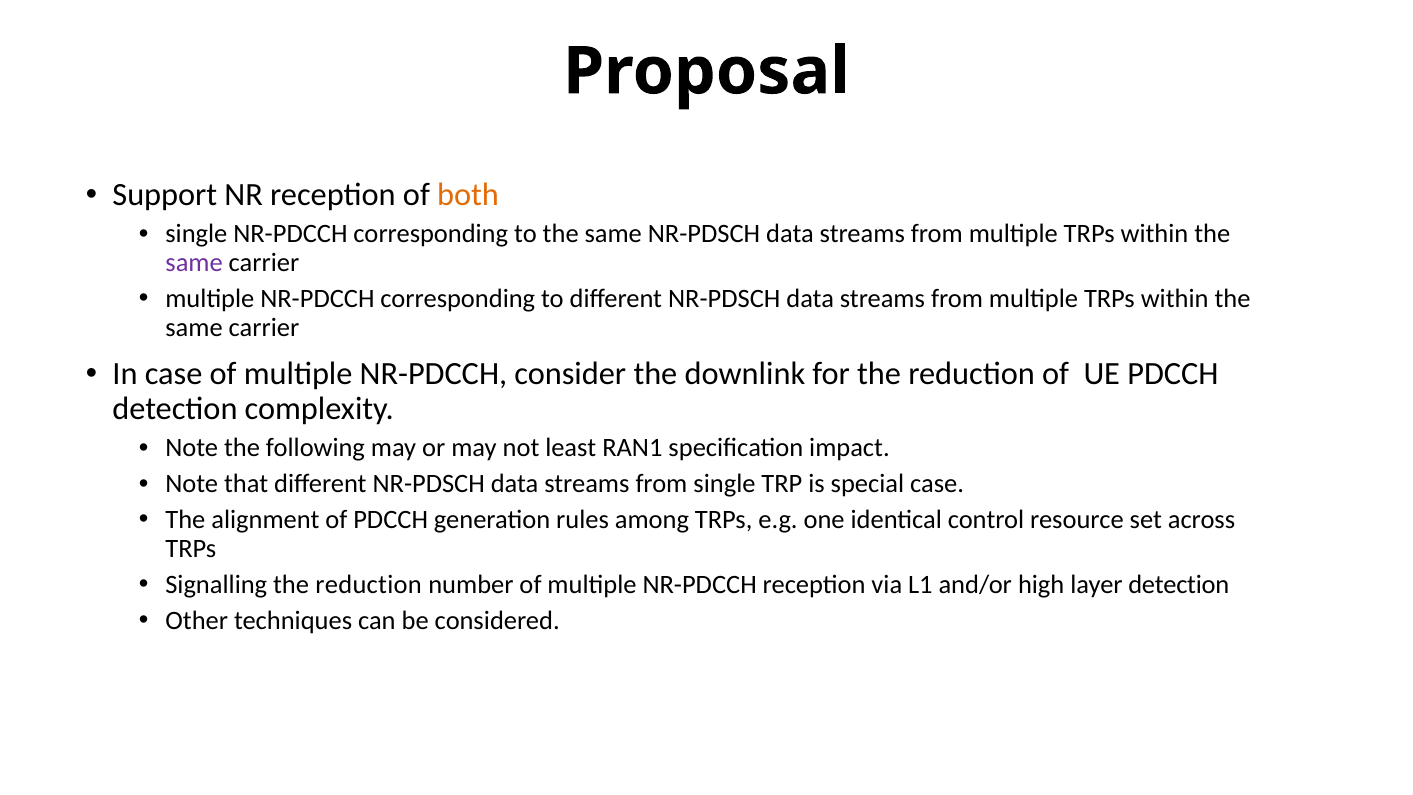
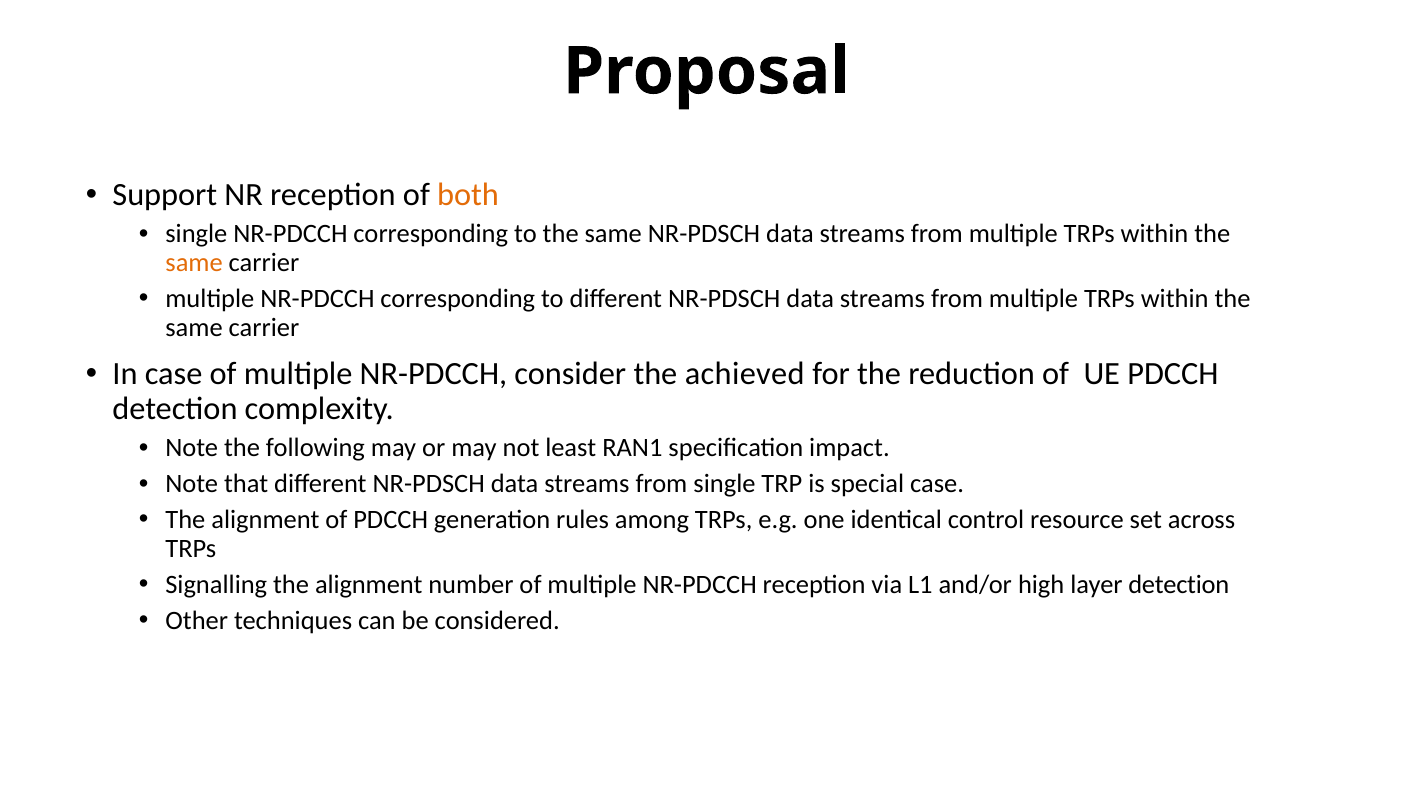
same colour: purple -> orange (194, 263)
downlink: downlink -> achieved (745, 374)
Signalling the reduction: reduction -> alignment (369, 585)
